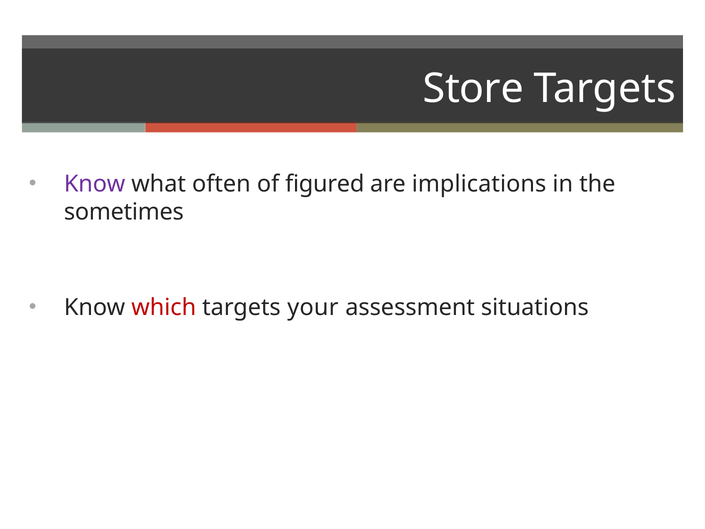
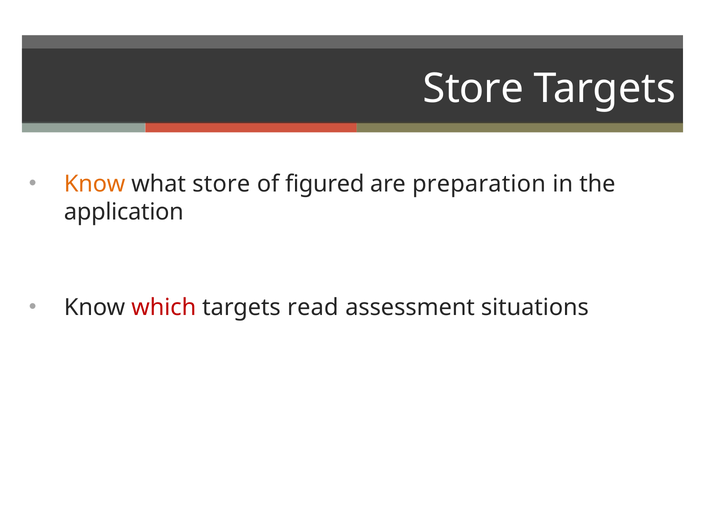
Know colour: purple -> orange (95, 184)
what often: often -> store (221, 184)
implications: implications -> preparation (479, 184)
sometimes: sometimes -> application (124, 212)
your: your -> read (313, 308)
